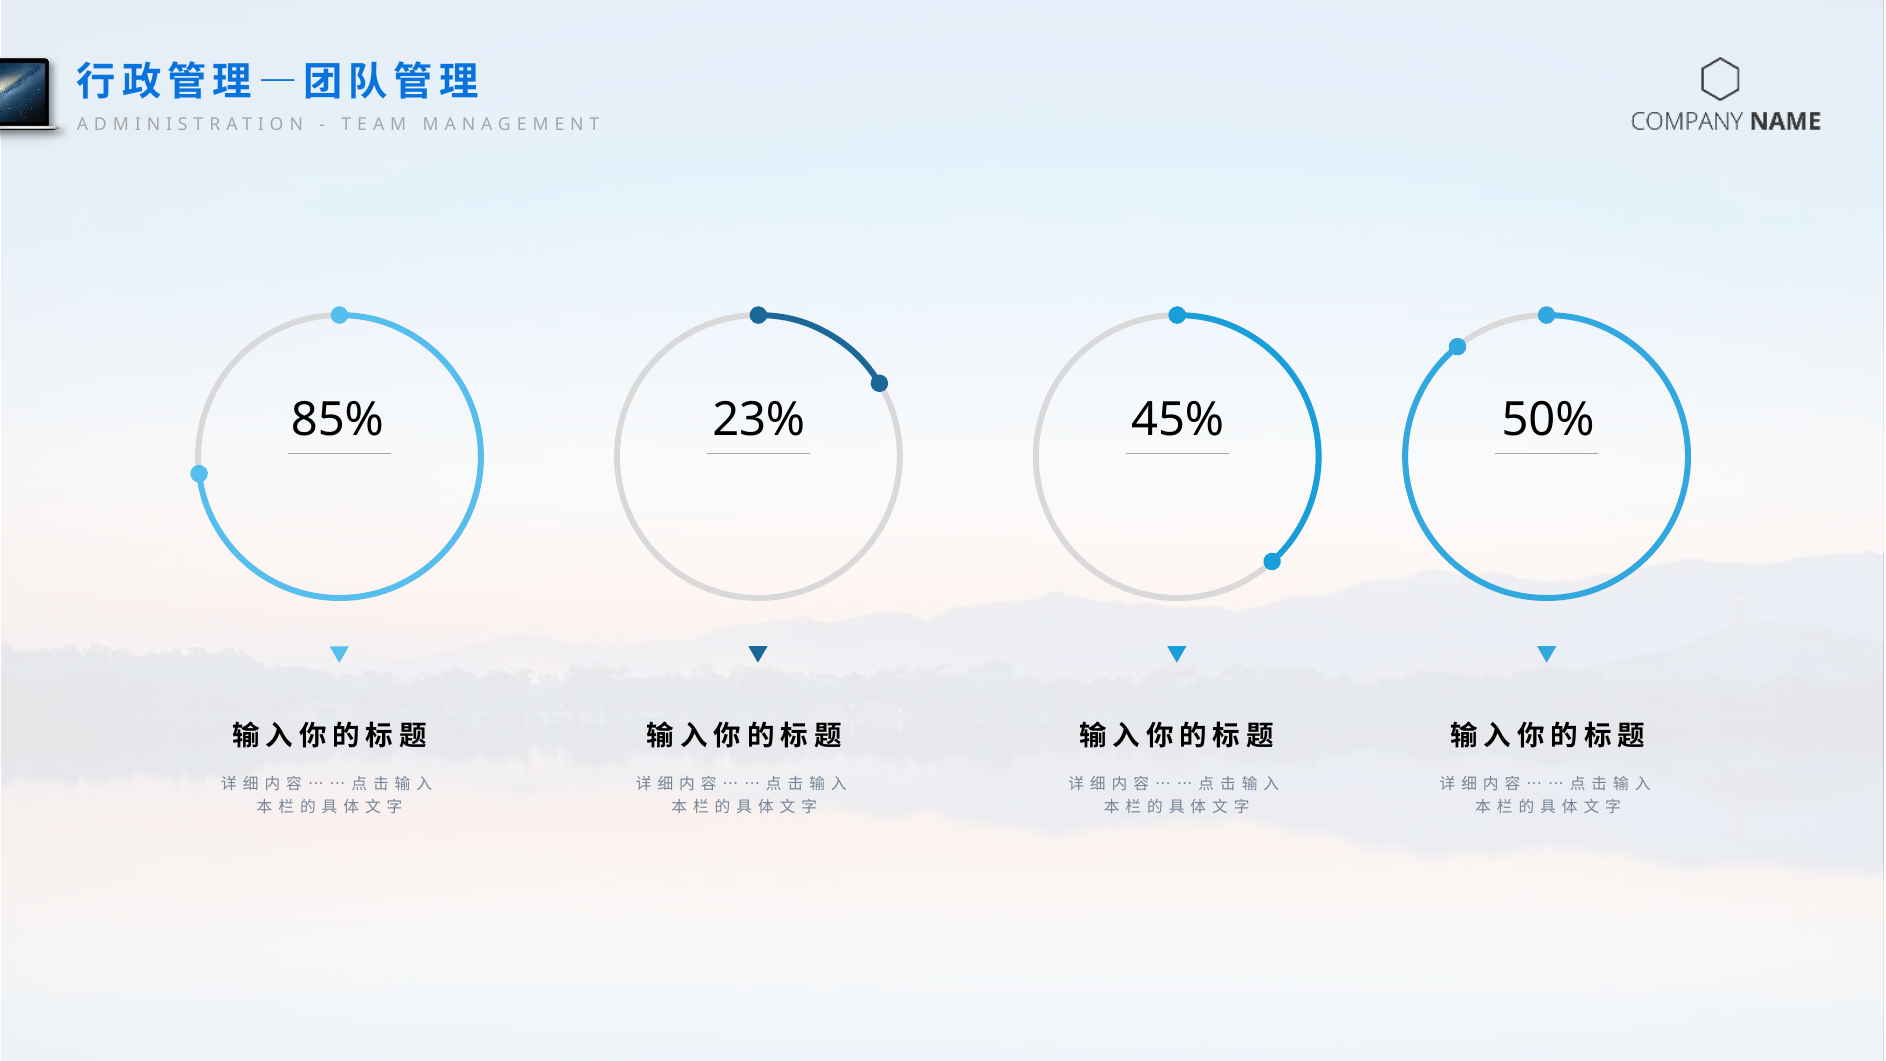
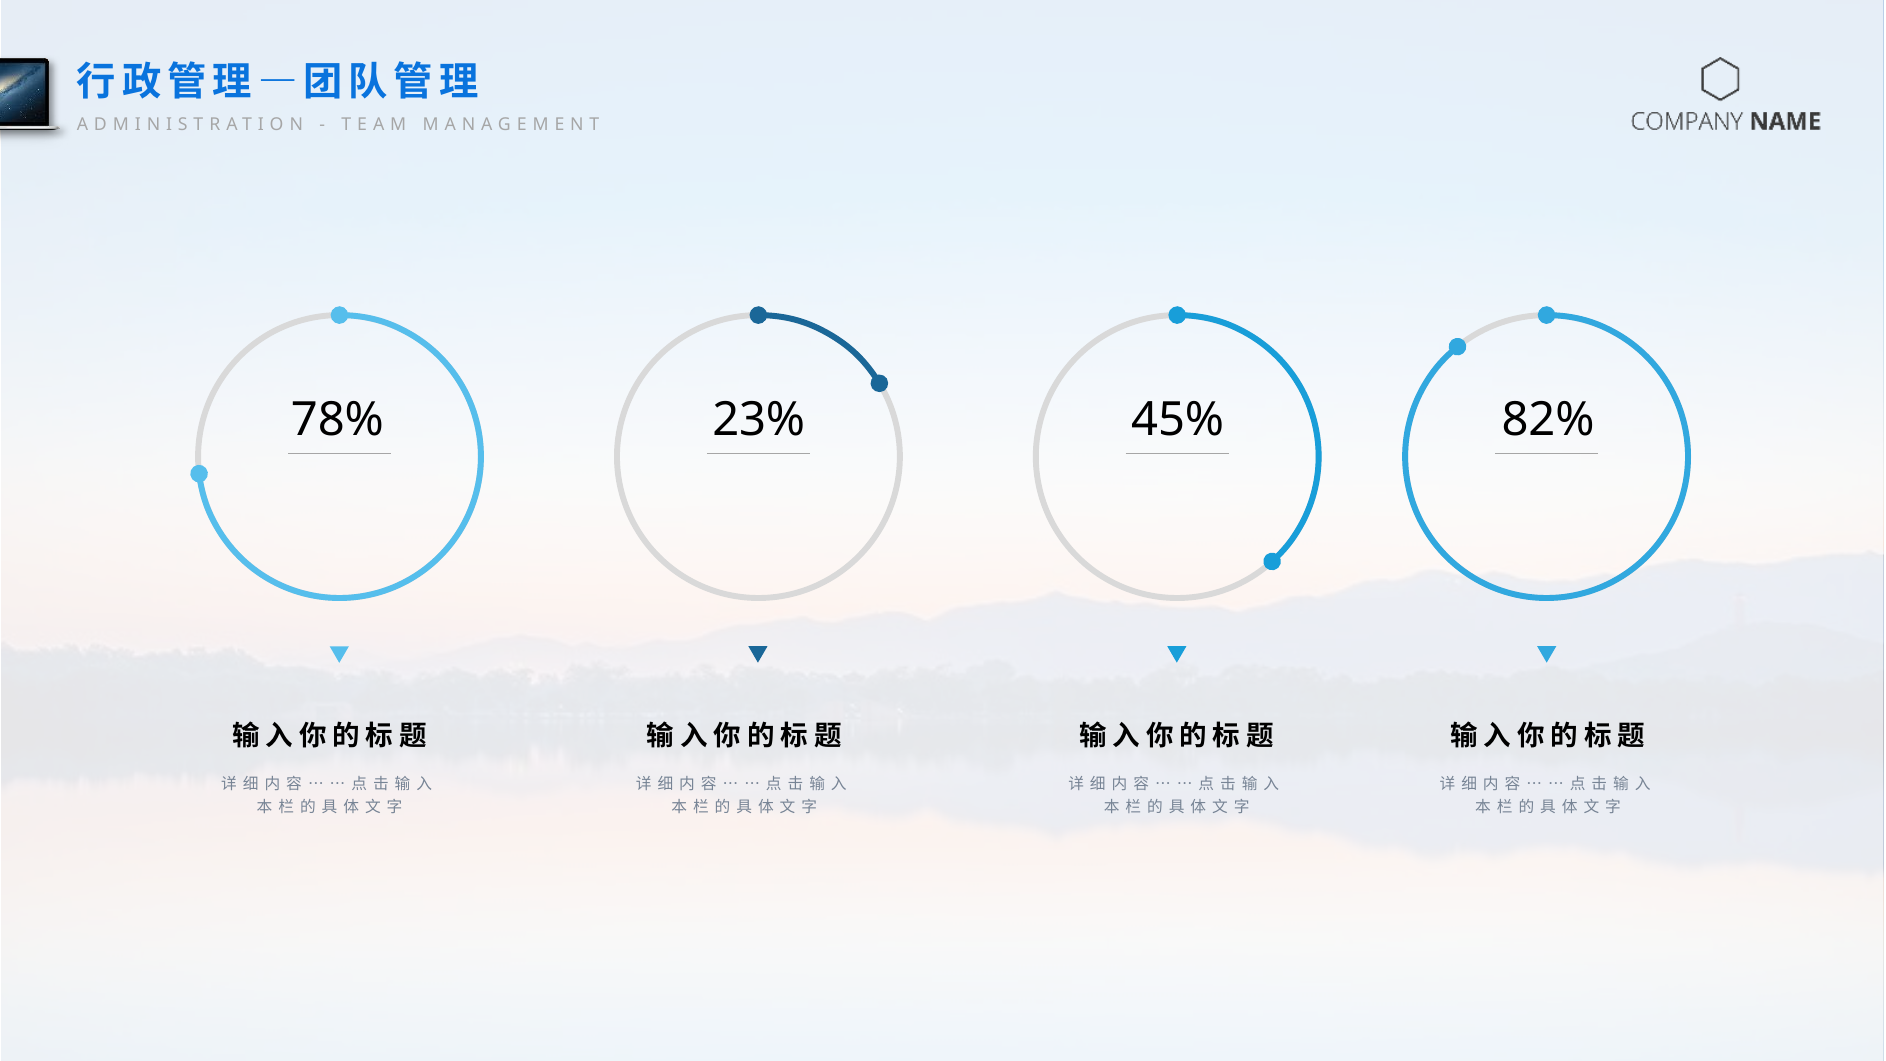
85%: 85% -> 78% (337, 420)
50%: 50% -> 82% (1548, 420)
